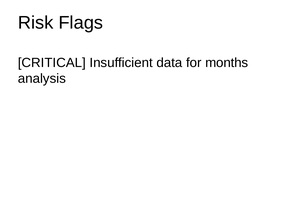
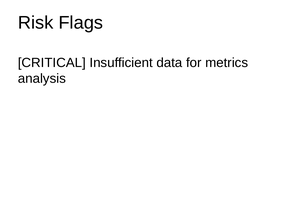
months: months -> metrics (227, 63)
